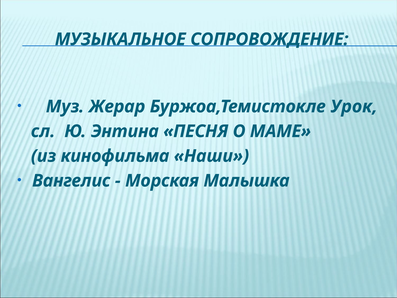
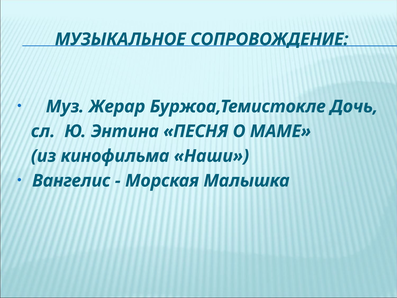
Урок: Урок -> Дочь (354, 106)
